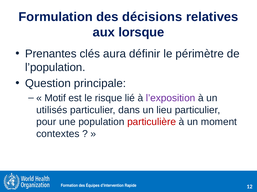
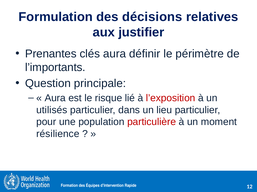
lorsque: lorsque -> justifier (141, 32)
l’population: l’population -> l’importants (55, 68)
Motif: Motif -> Aura (55, 98)
l’exposition colour: purple -> red (171, 98)
contextes: contextes -> résilience (58, 134)
